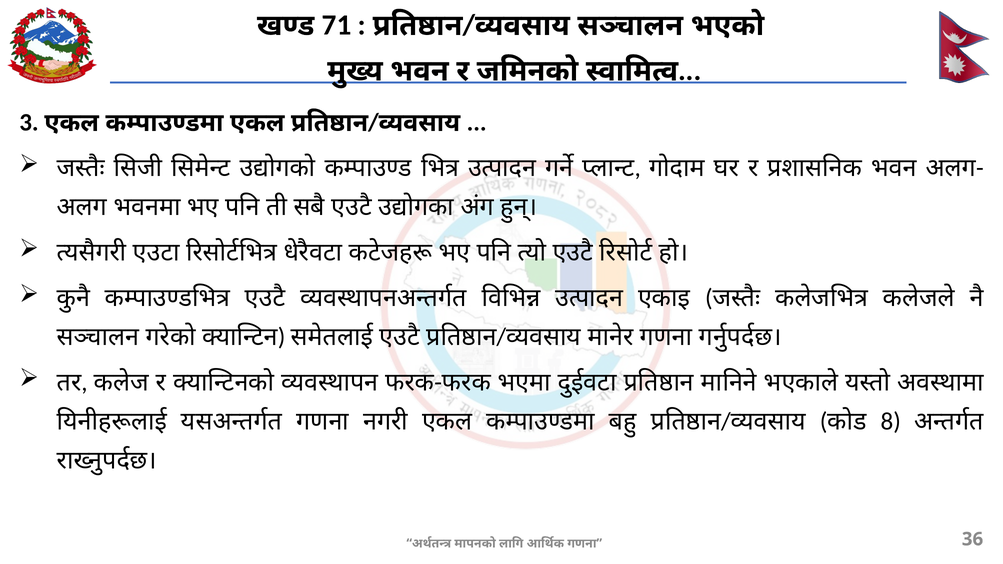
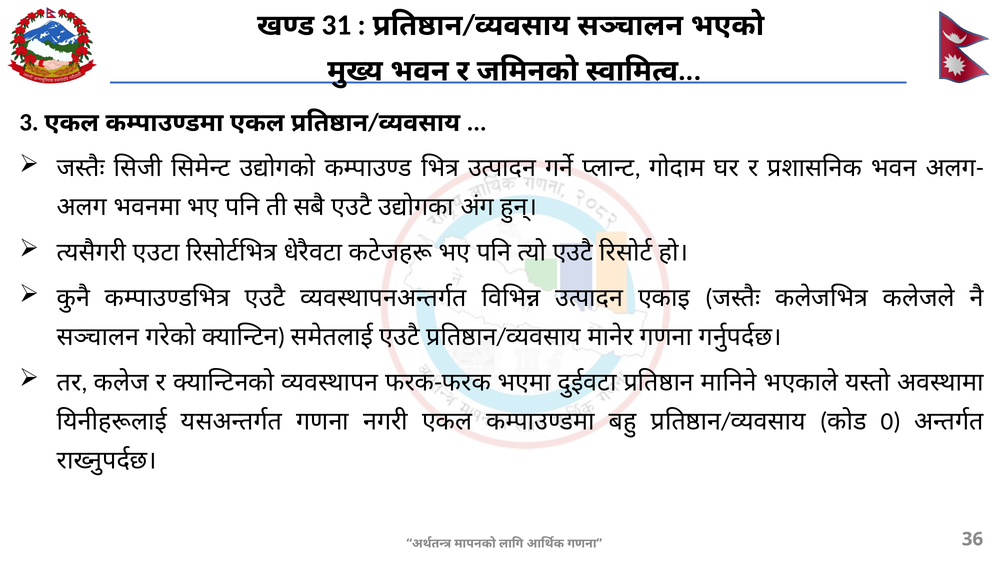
71: 71 -> 31 (337, 25)
8: 8 -> 0 (891, 421)
